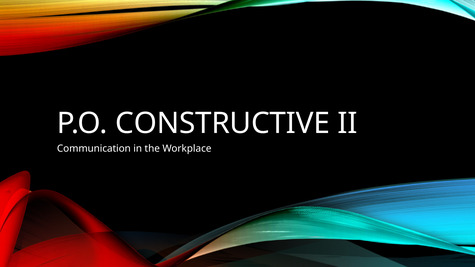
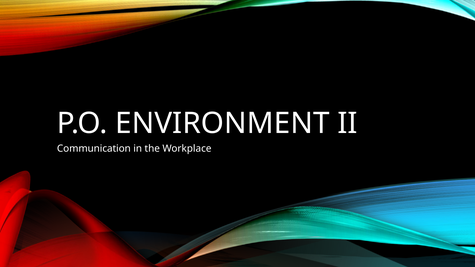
CONSTRUCTIVE: CONSTRUCTIVE -> ENVIRONMENT (222, 123)
